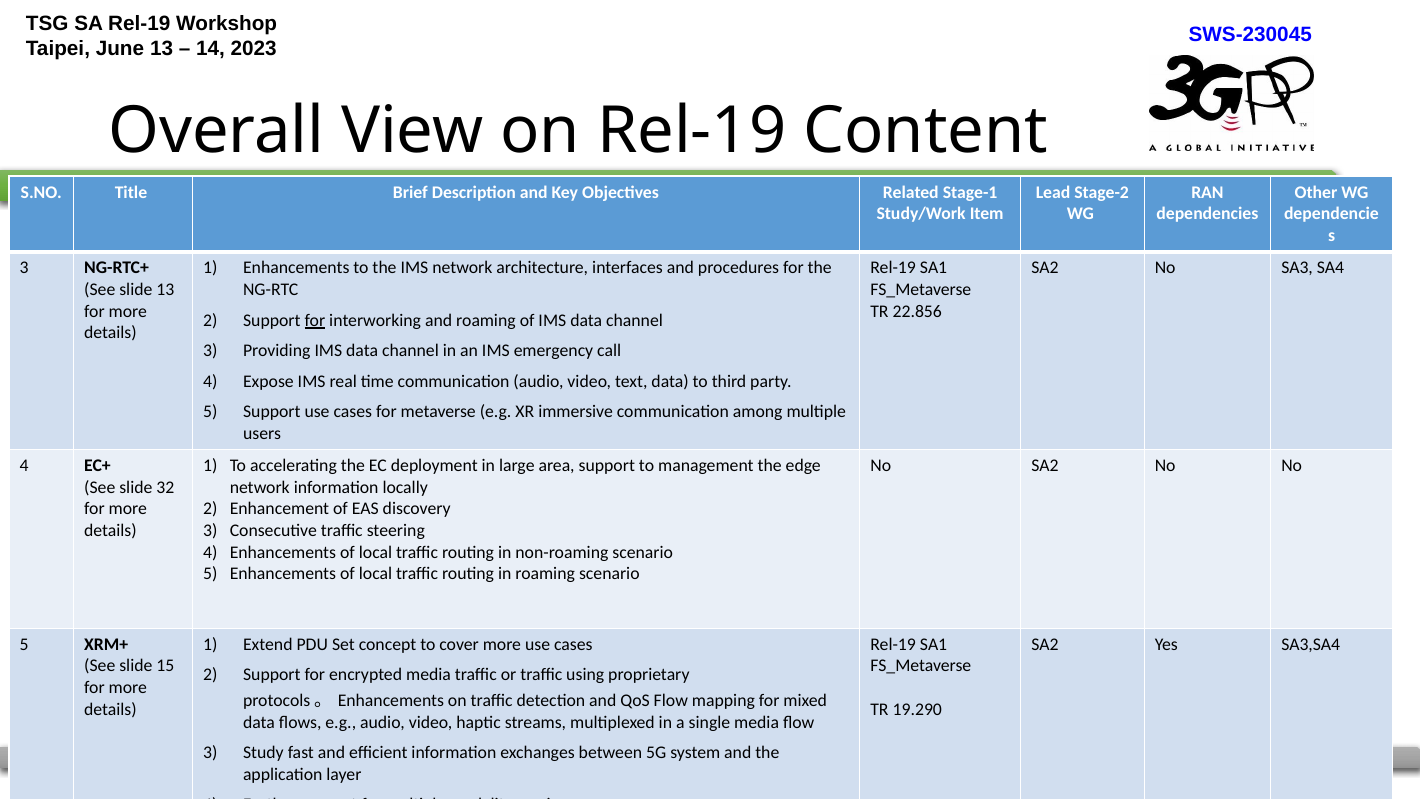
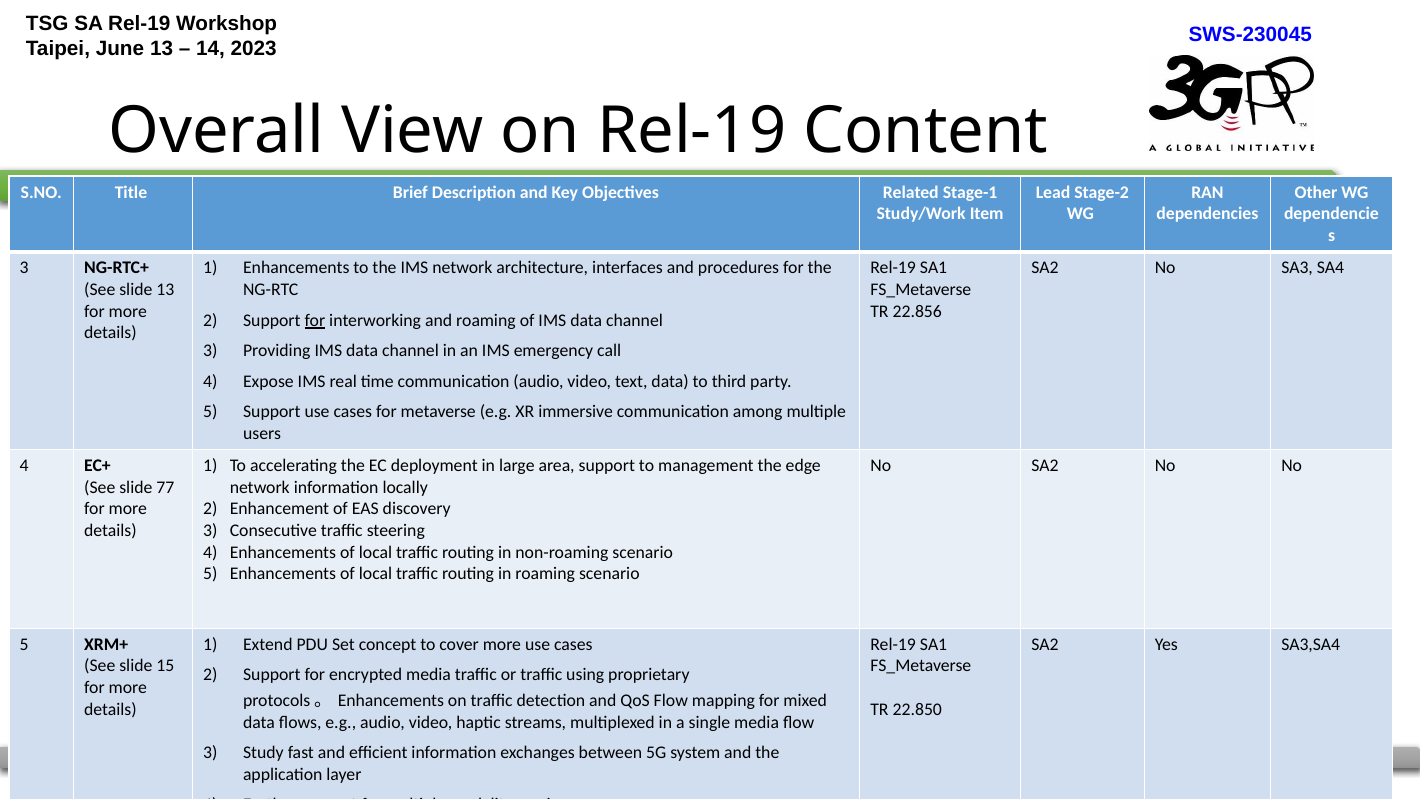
32: 32 -> 77 (165, 487)
19.290: 19.290 -> 22.850 (917, 709)
